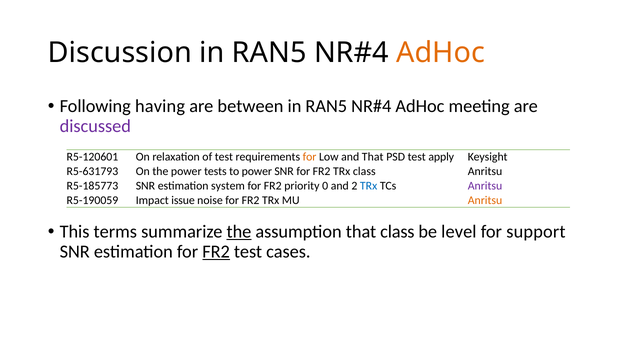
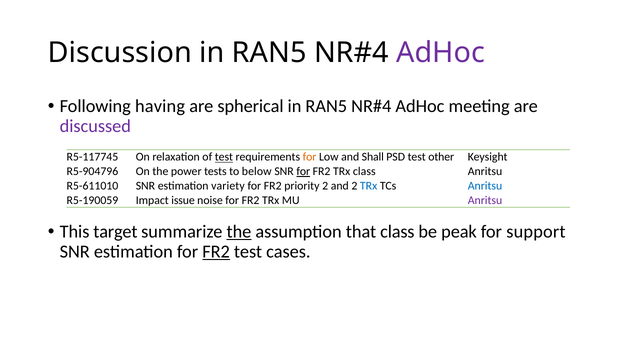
AdHoc colour: orange -> purple (441, 53)
between: between -> spherical (251, 106)
R5-120601: R5-120601 -> R5-117745 (92, 157)
test underline: none -> present (224, 157)
and That: That -> Shall (373, 157)
apply: apply -> other (441, 157)
R5-631793: R5-631793 -> R5-904796 (92, 171)
to power: power -> below (257, 171)
for underline: none -> present (303, 171)
R5-185773: R5-185773 -> R5-611010 (92, 186)
system: system -> variety (228, 186)
priority 0: 0 -> 2 (325, 186)
Anritsu colour: purple -> blue (485, 186)
Anritsu colour: orange -> purple (485, 200)
terms: terms -> target (115, 231)
level: level -> peak (459, 231)
